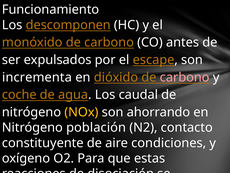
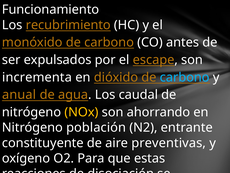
descomponen: descomponen -> recubrimiento (68, 25)
carbono colour: pink -> light blue (185, 77)
coche: coche -> anual (19, 94)
contacto: contacto -> entrante (187, 127)
condiciones: condiciones -> preventivas (169, 143)
